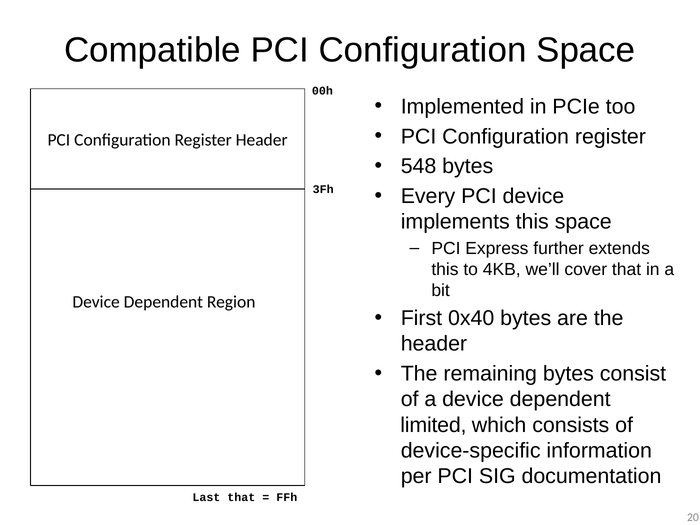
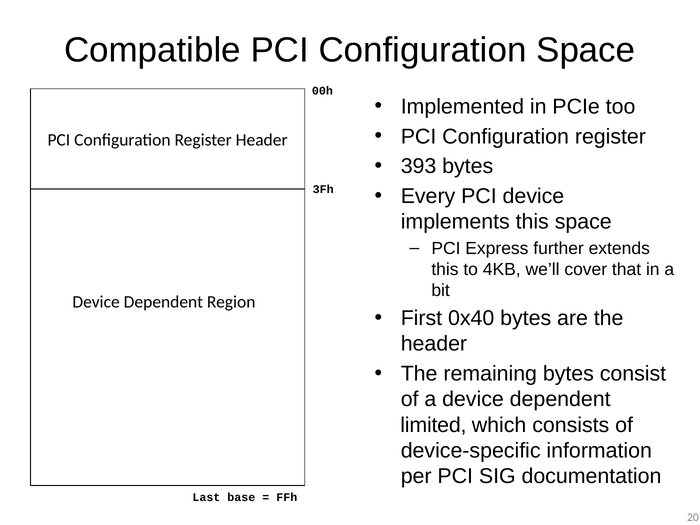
548: 548 -> 393 (419, 166)
Last that: that -> base (241, 498)
